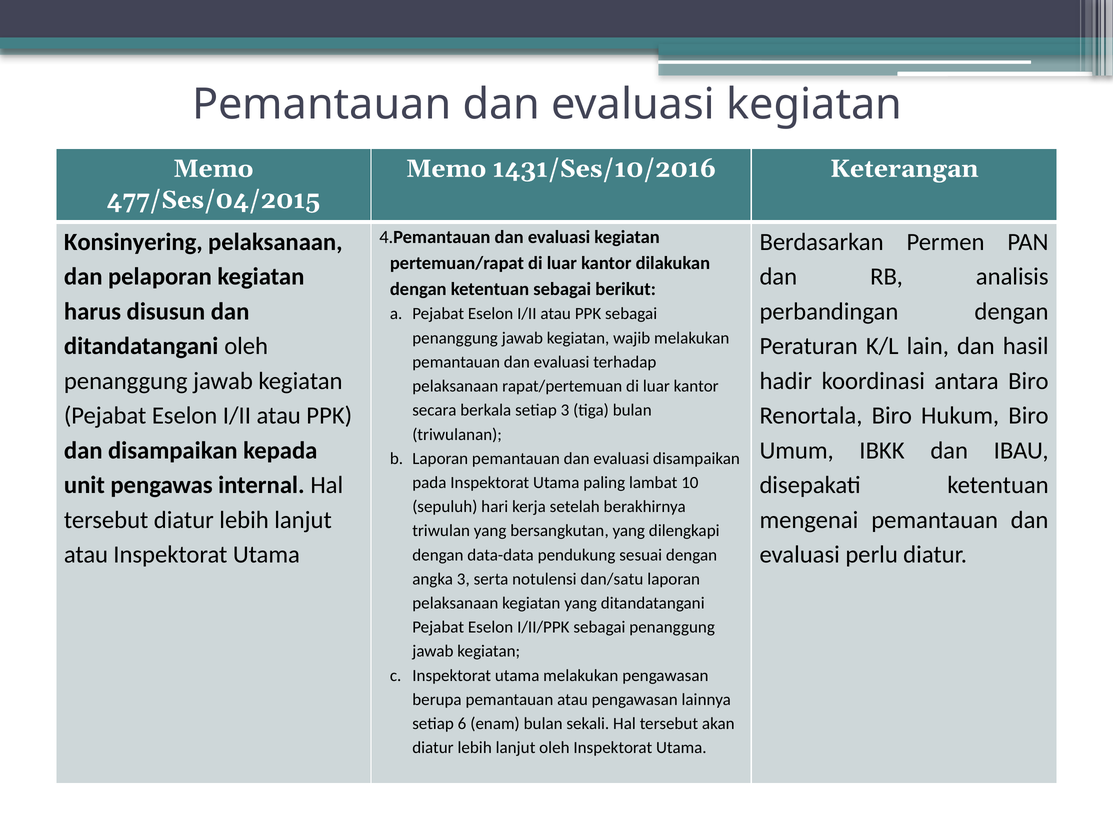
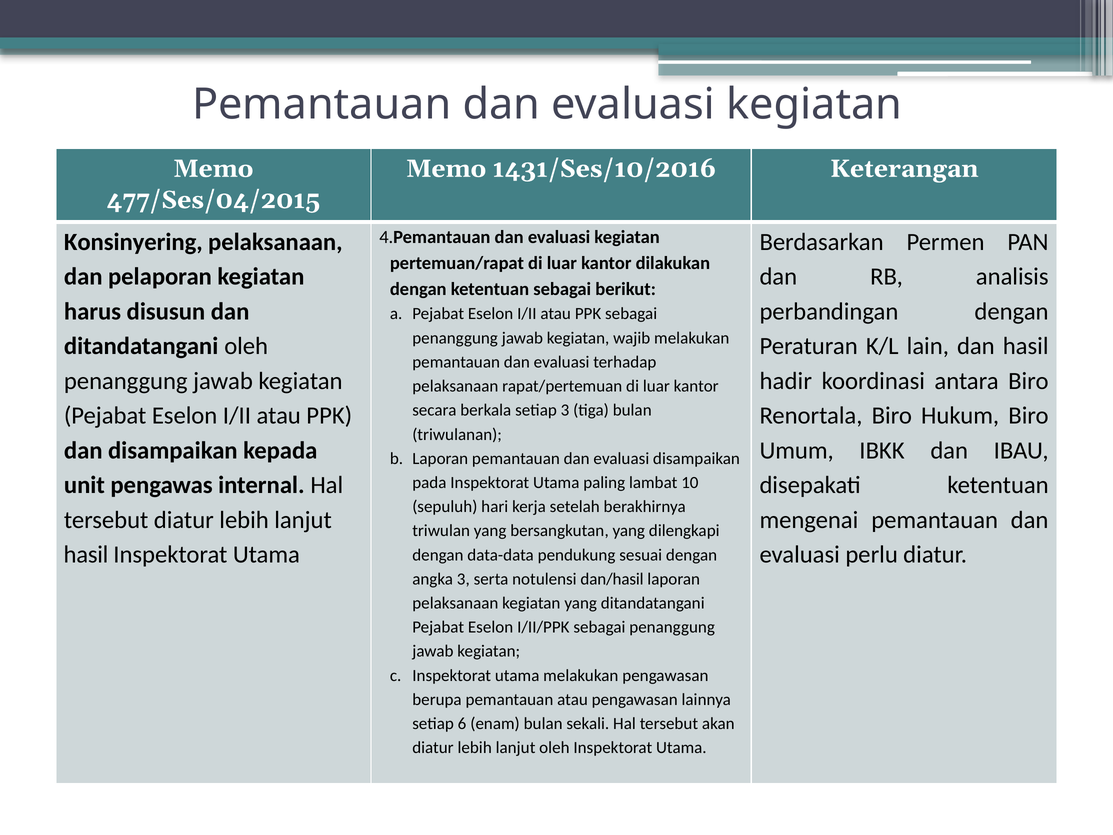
atau: atau -> hasil (86, 555)
dan/satu: dan/satu -> dan/hasil (612, 579)
